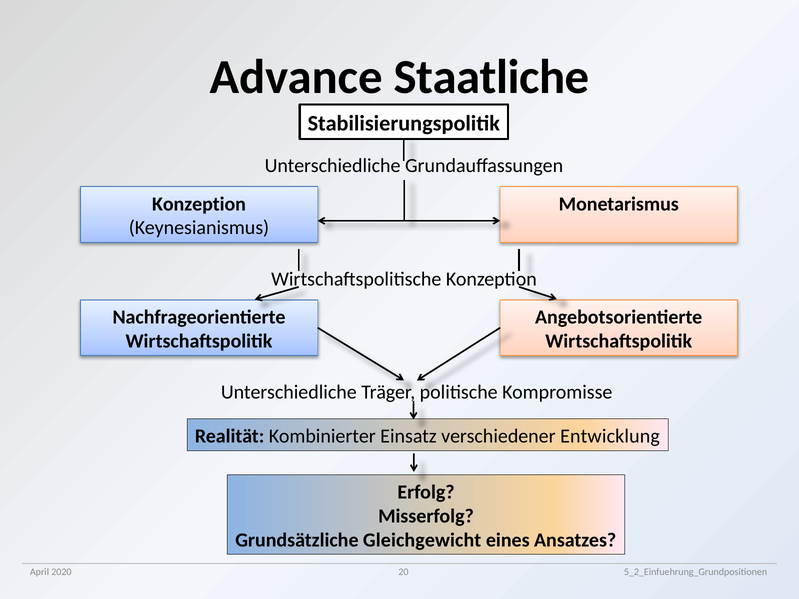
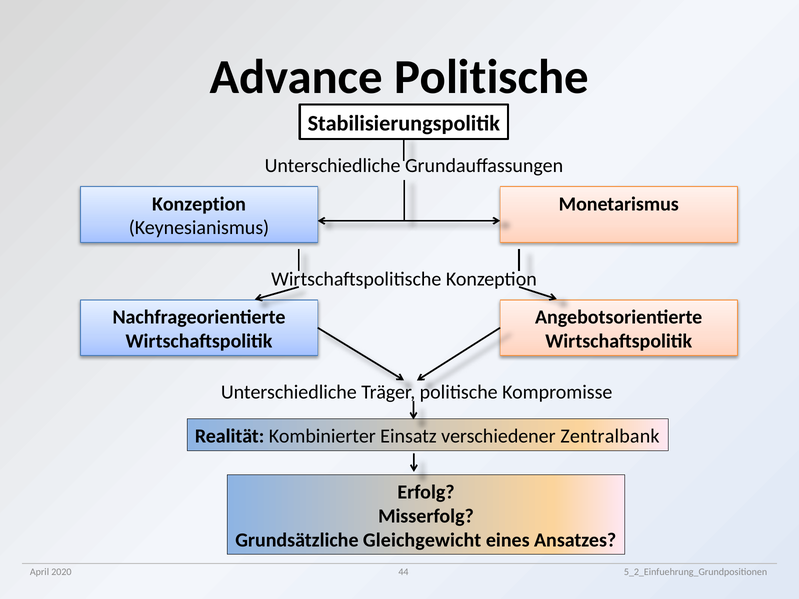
Advance Staatliche: Staatliche -> Politische (491, 77)
Entwicklung: Entwicklung -> Zentralbank (610, 436)
20: 20 -> 44 (403, 572)
